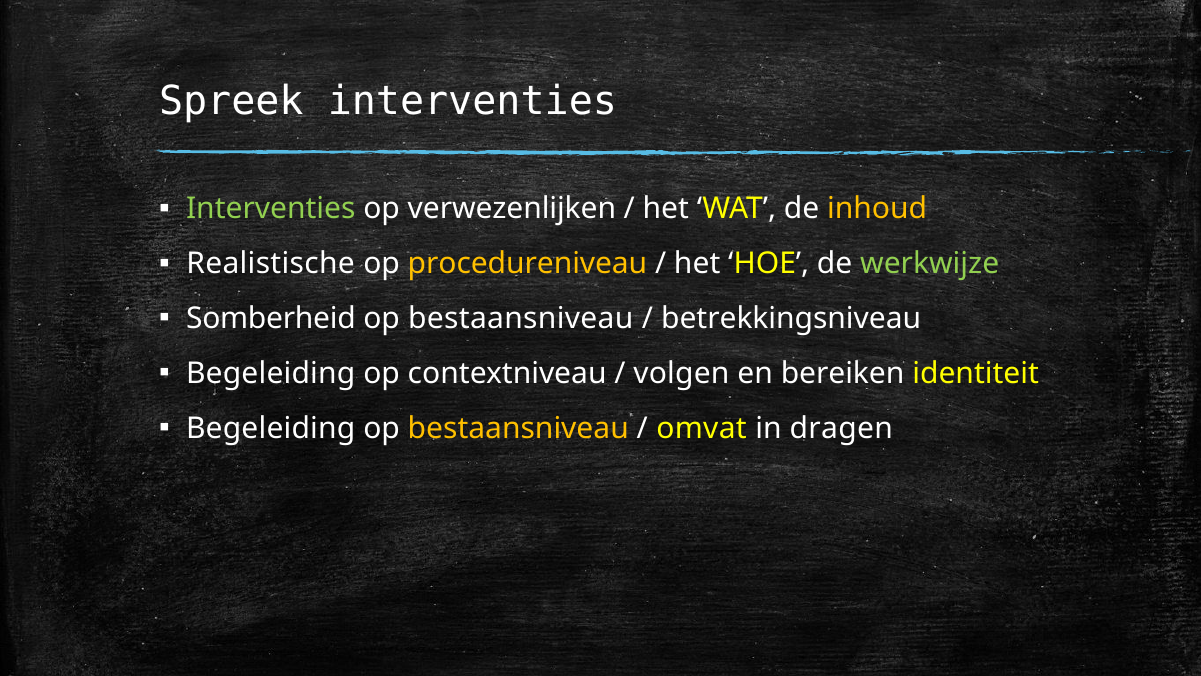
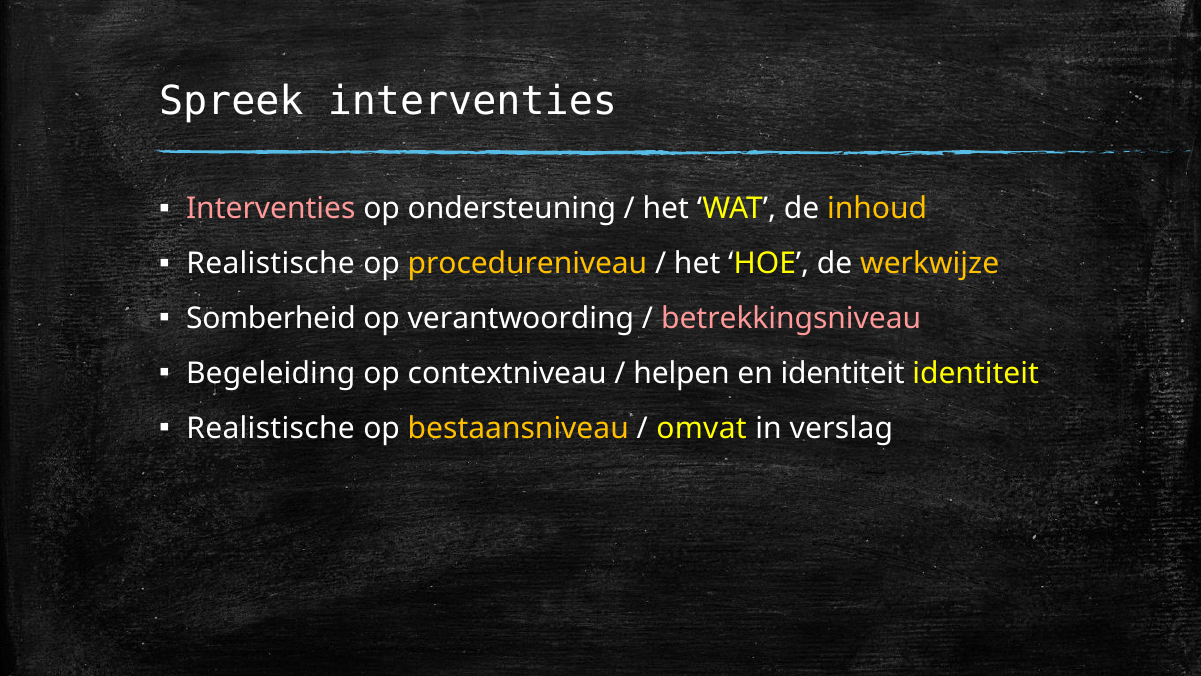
Interventies colour: light green -> pink (271, 208)
verwezenlijken: verwezenlijken -> ondersteuning (512, 208)
werkwijze colour: light green -> yellow (930, 263)
bestaansniveau: bestaansniveau -> verantwoording (521, 318)
betrekkingsniveau colour: white -> pink (791, 318)
volgen: volgen -> helpen (682, 373)
en bereiken: bereiken -> identiteit (843, 373)
Begeleiding: Begeleiding -> Realistische (271, 428)
dragen: dragen -> verslag (841, 428)
